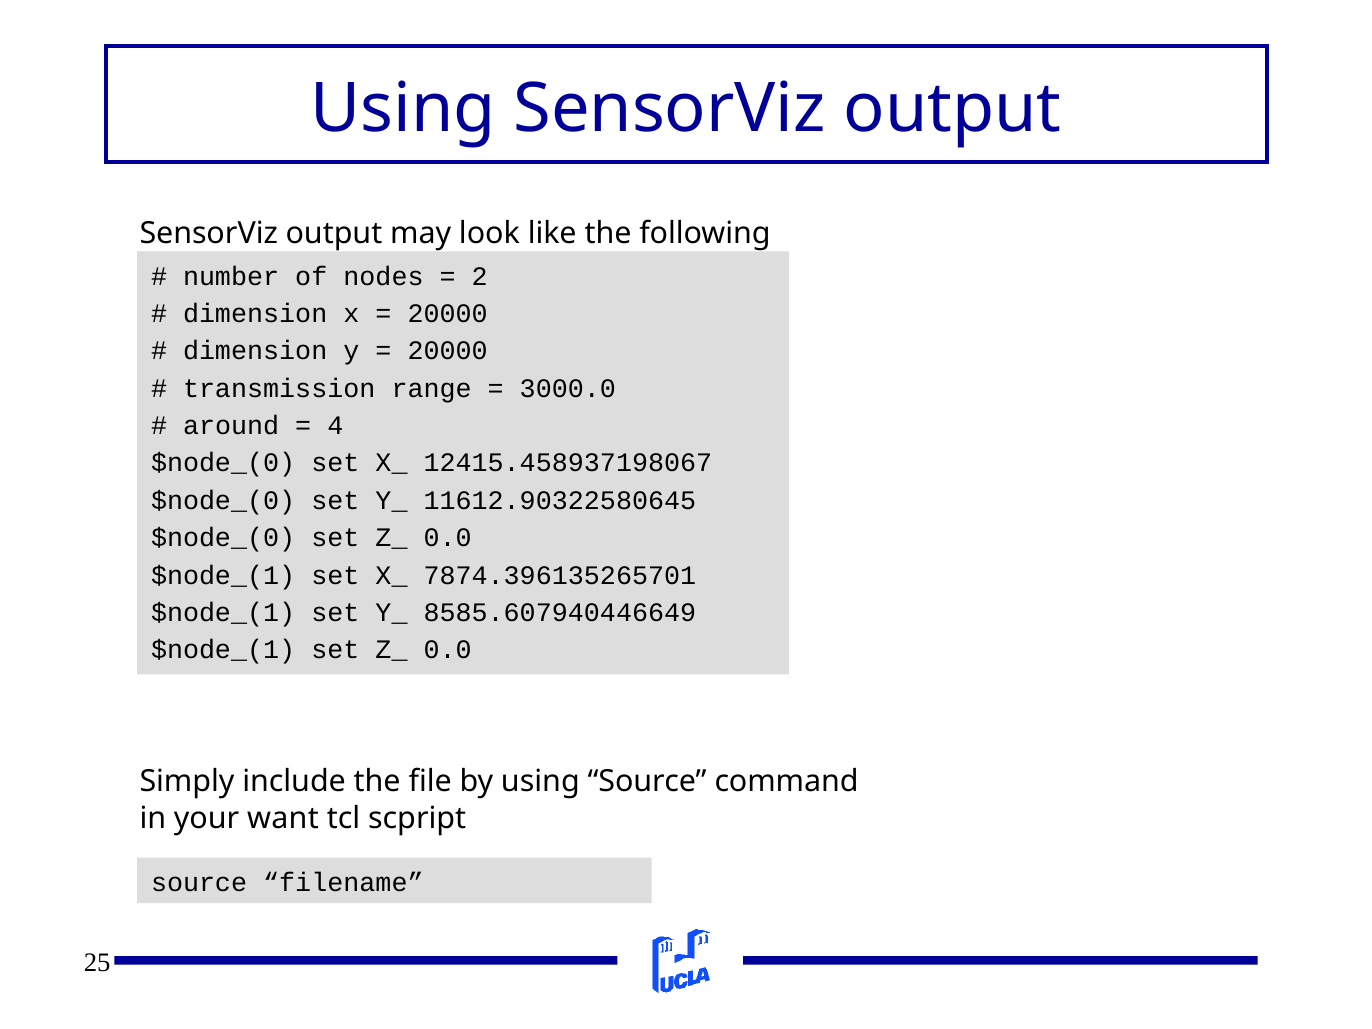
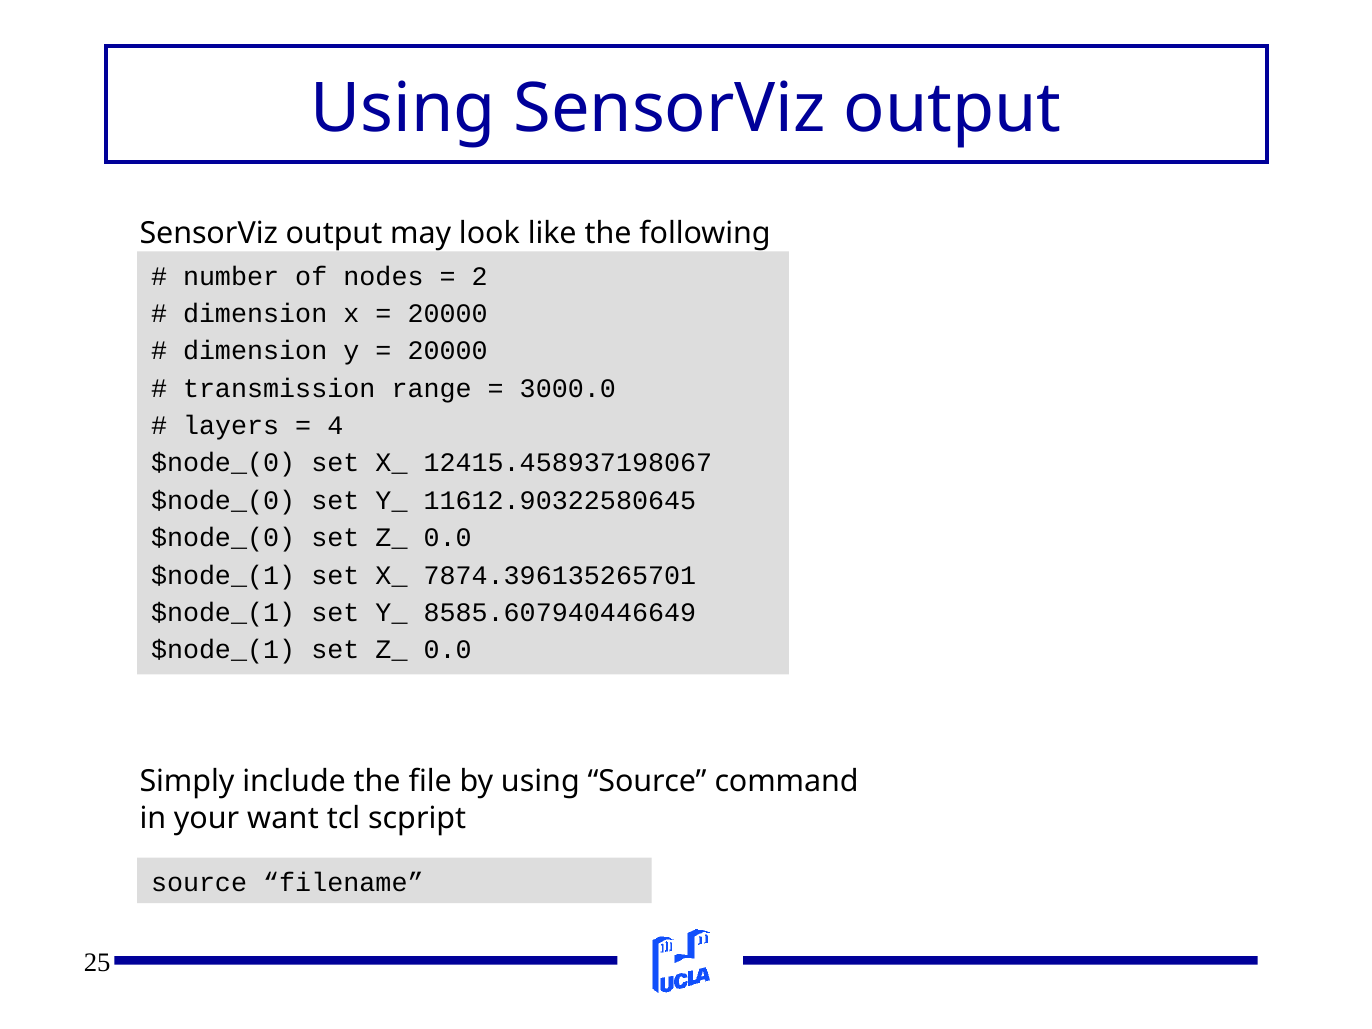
around: around -> layers (231, 426)
